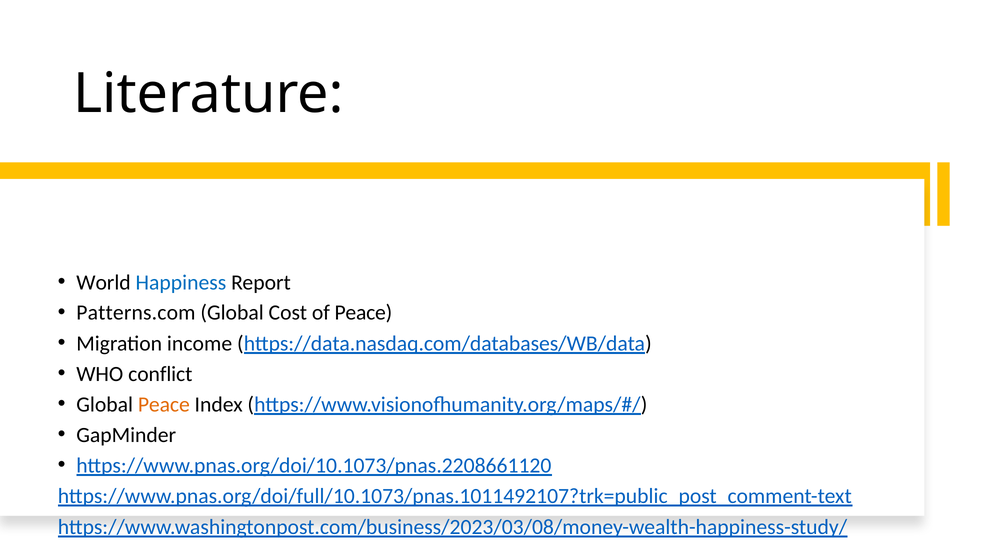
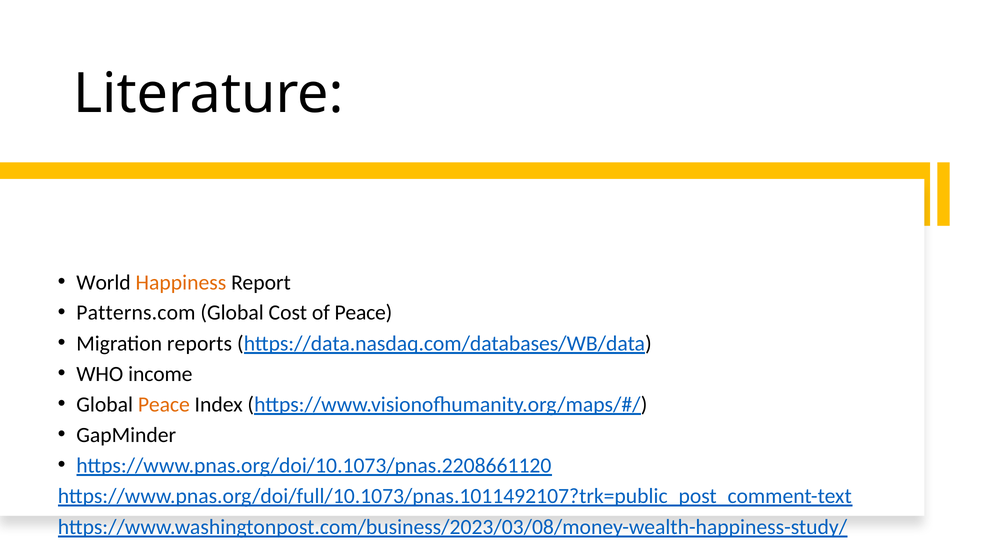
Happiness colour: blue -> orange (181, 282)
income: income -> reports (200, 343)
conflict: conflict -> income (160, 374)
